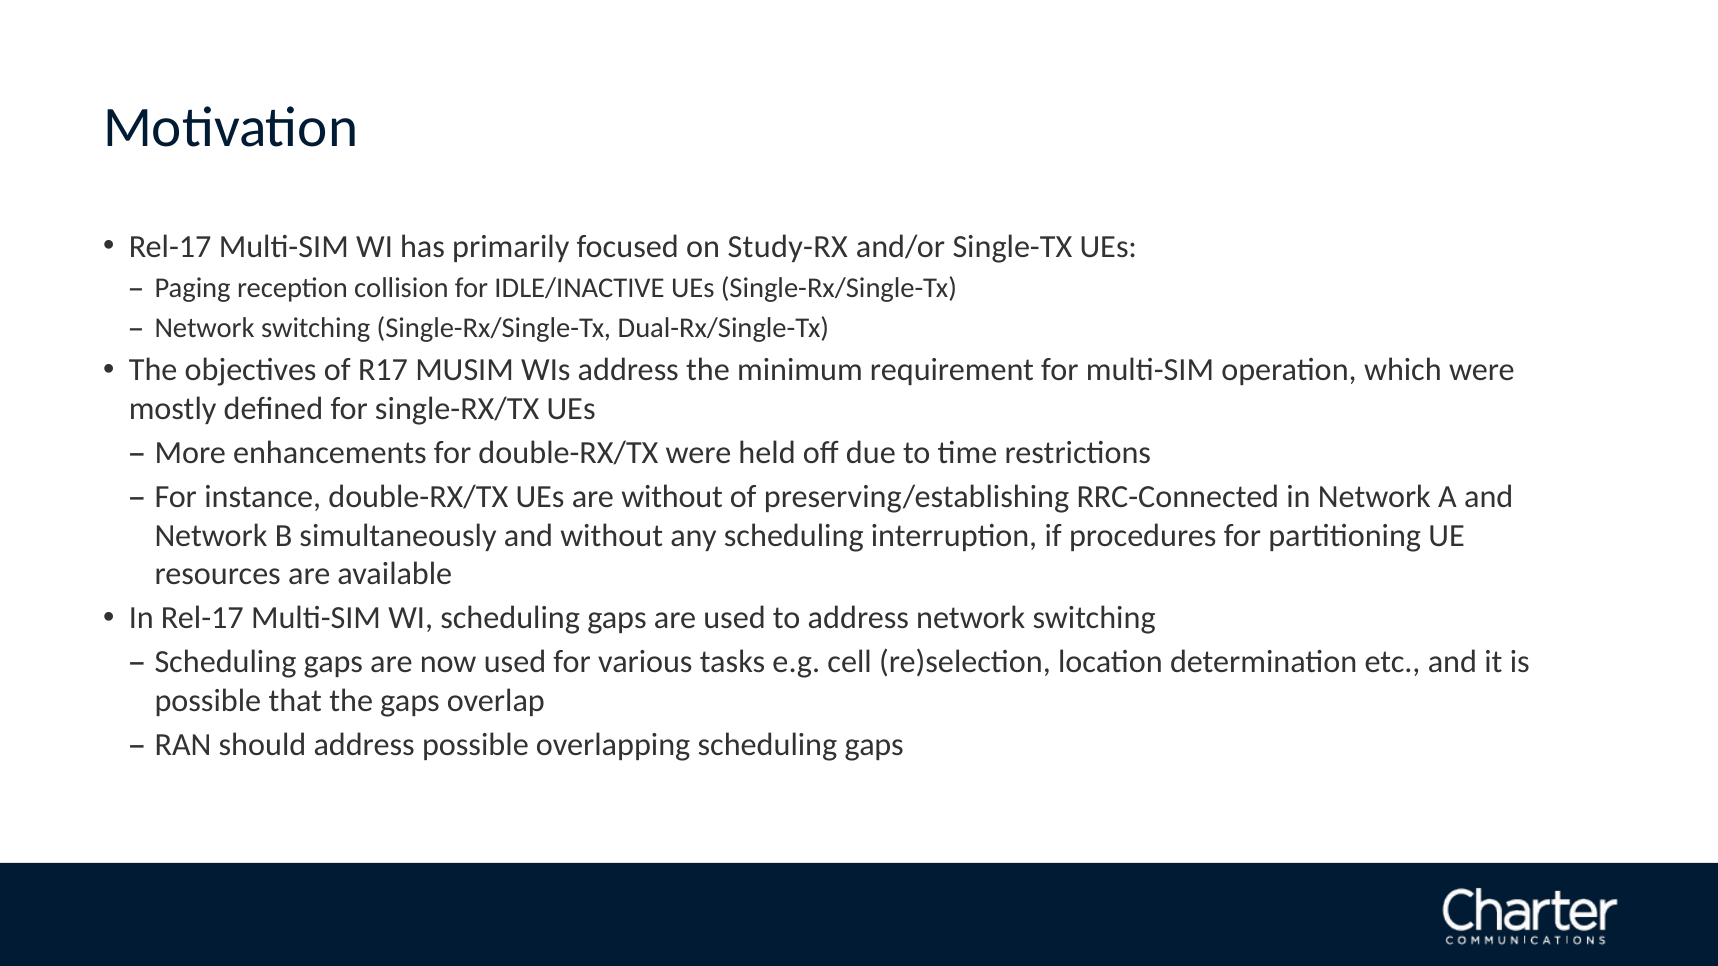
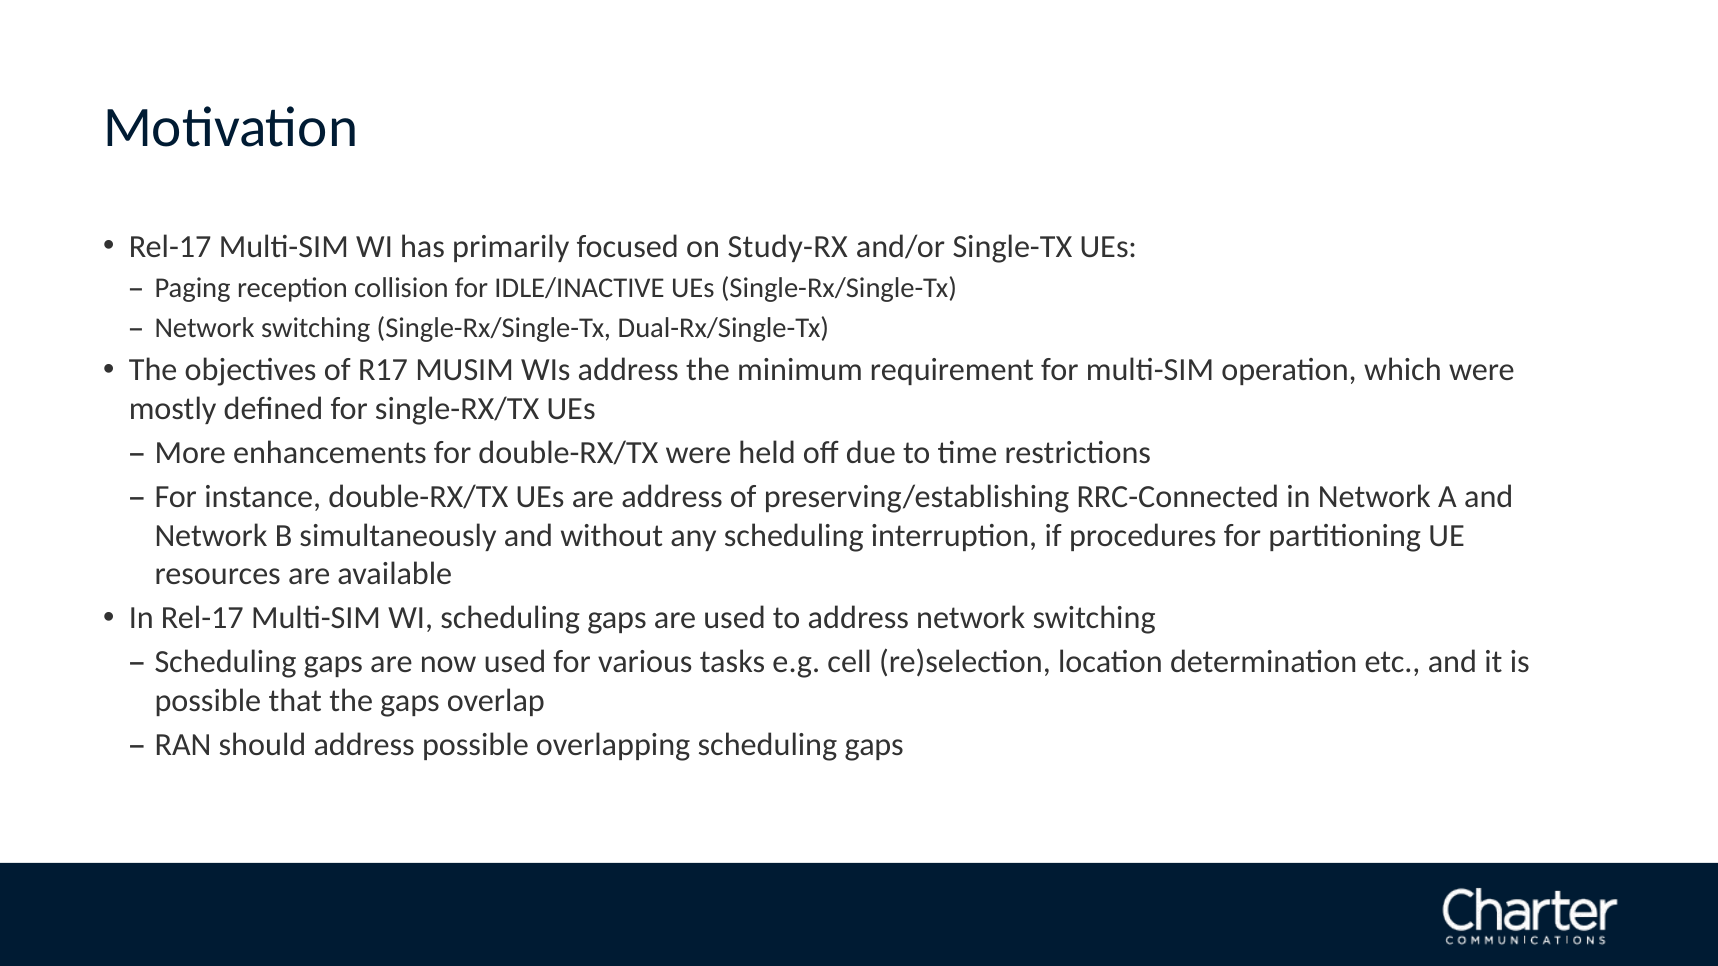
are without: without -> address (672, 497)
